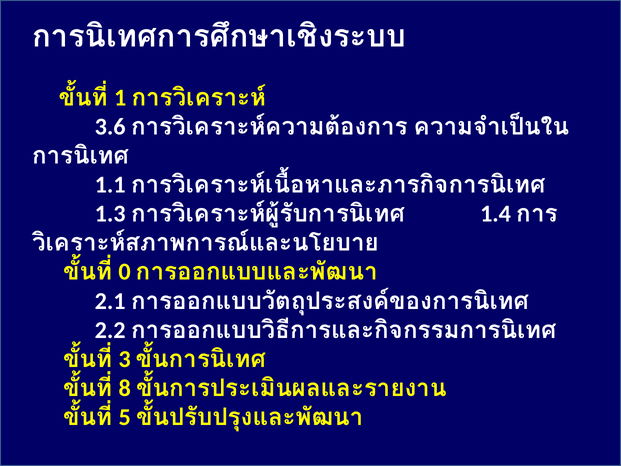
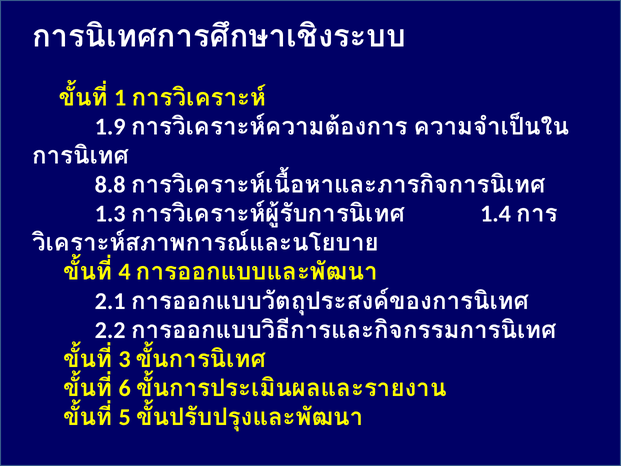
3.6: 3.6 -> 1.9 (110, 127)
1.1: 1.1 -> 8.8 (110, 185)
0: 0 -> 4 (124, 272)
8: 8 -> 6 (125, 388)
